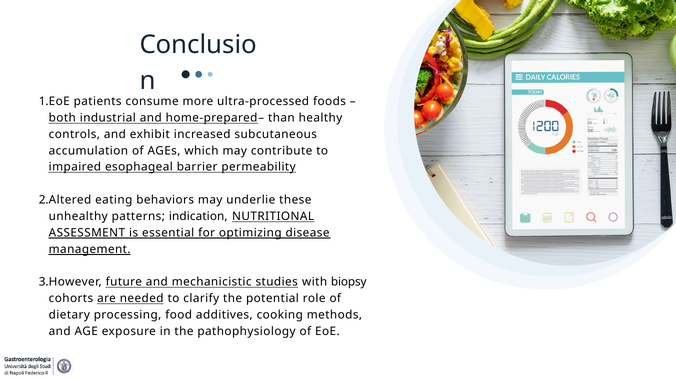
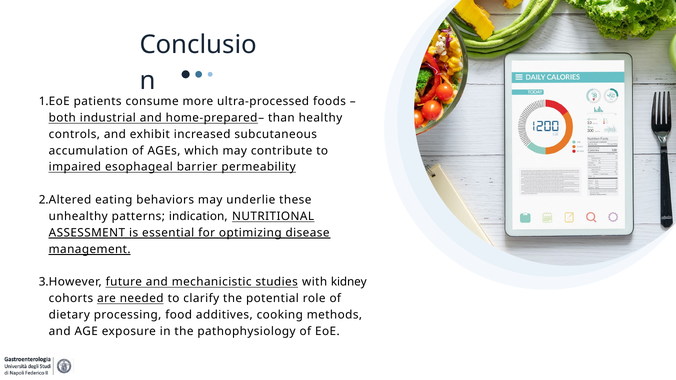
biopsy: biopsy -> kidney (349, 282)
